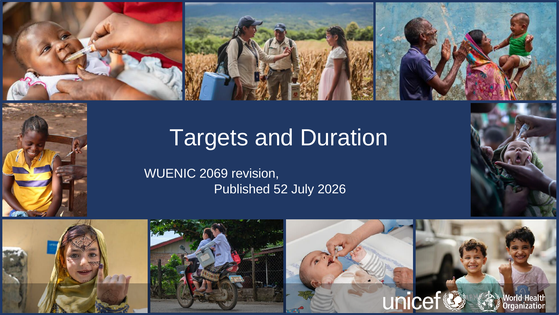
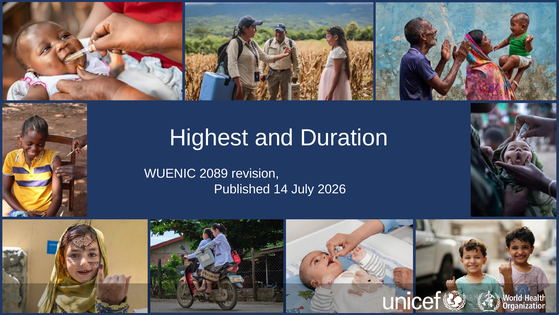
Targets: Targets -> Highest (209, 138)
2069: 2069 -> 2089 (214, 173)
52: 52 -> 14 (281, 189)
